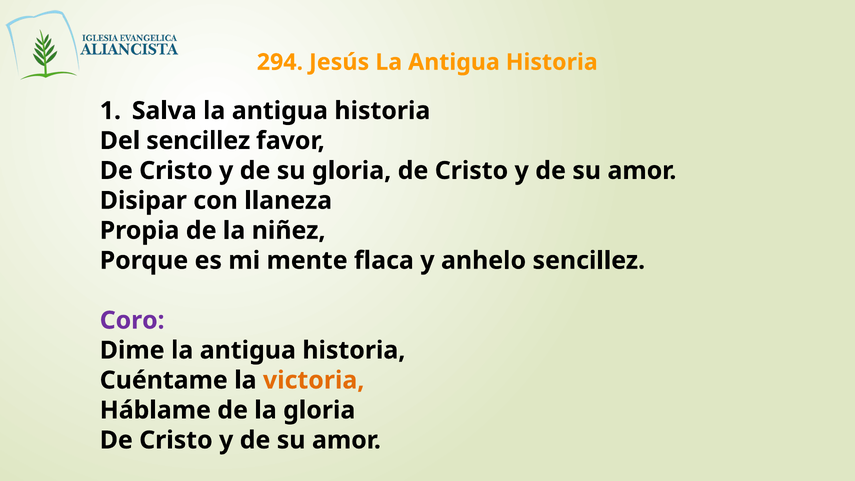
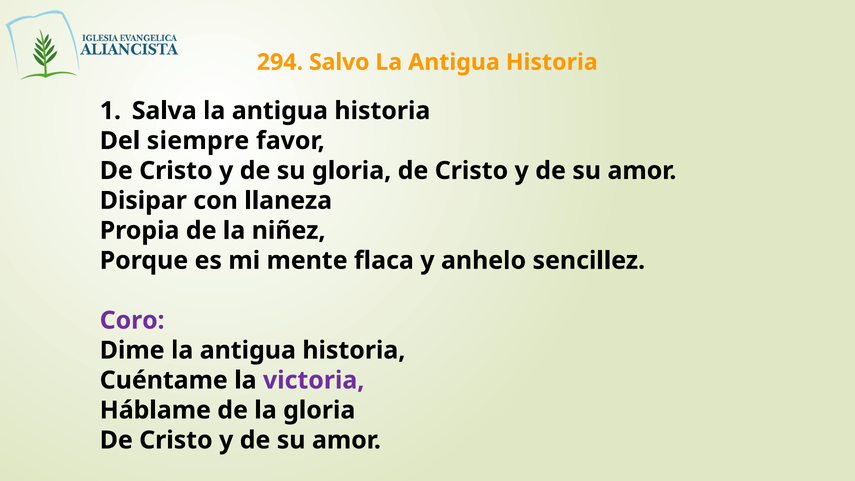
Jesús: Jesús -> Salvo (339, 62)
Del sencillez: sencillez -> siempre (198, 141)
victoria colour: orange -> purple (314, 380)
